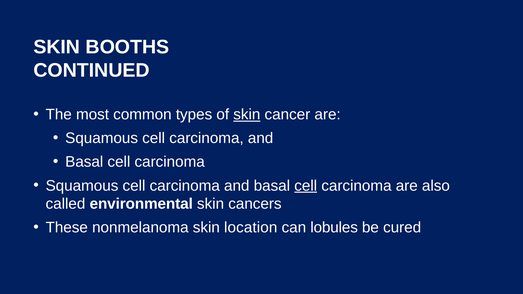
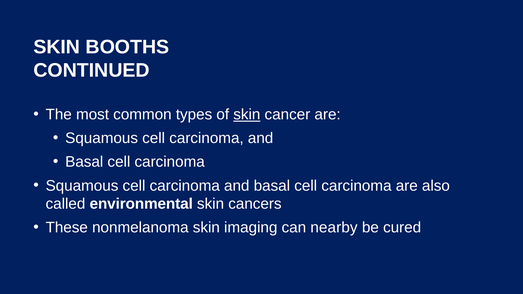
cell underline: present -> none (306, 186)
location: location -> imaging (251, 228)
lobules: lobules -> nearby (334, 228)
